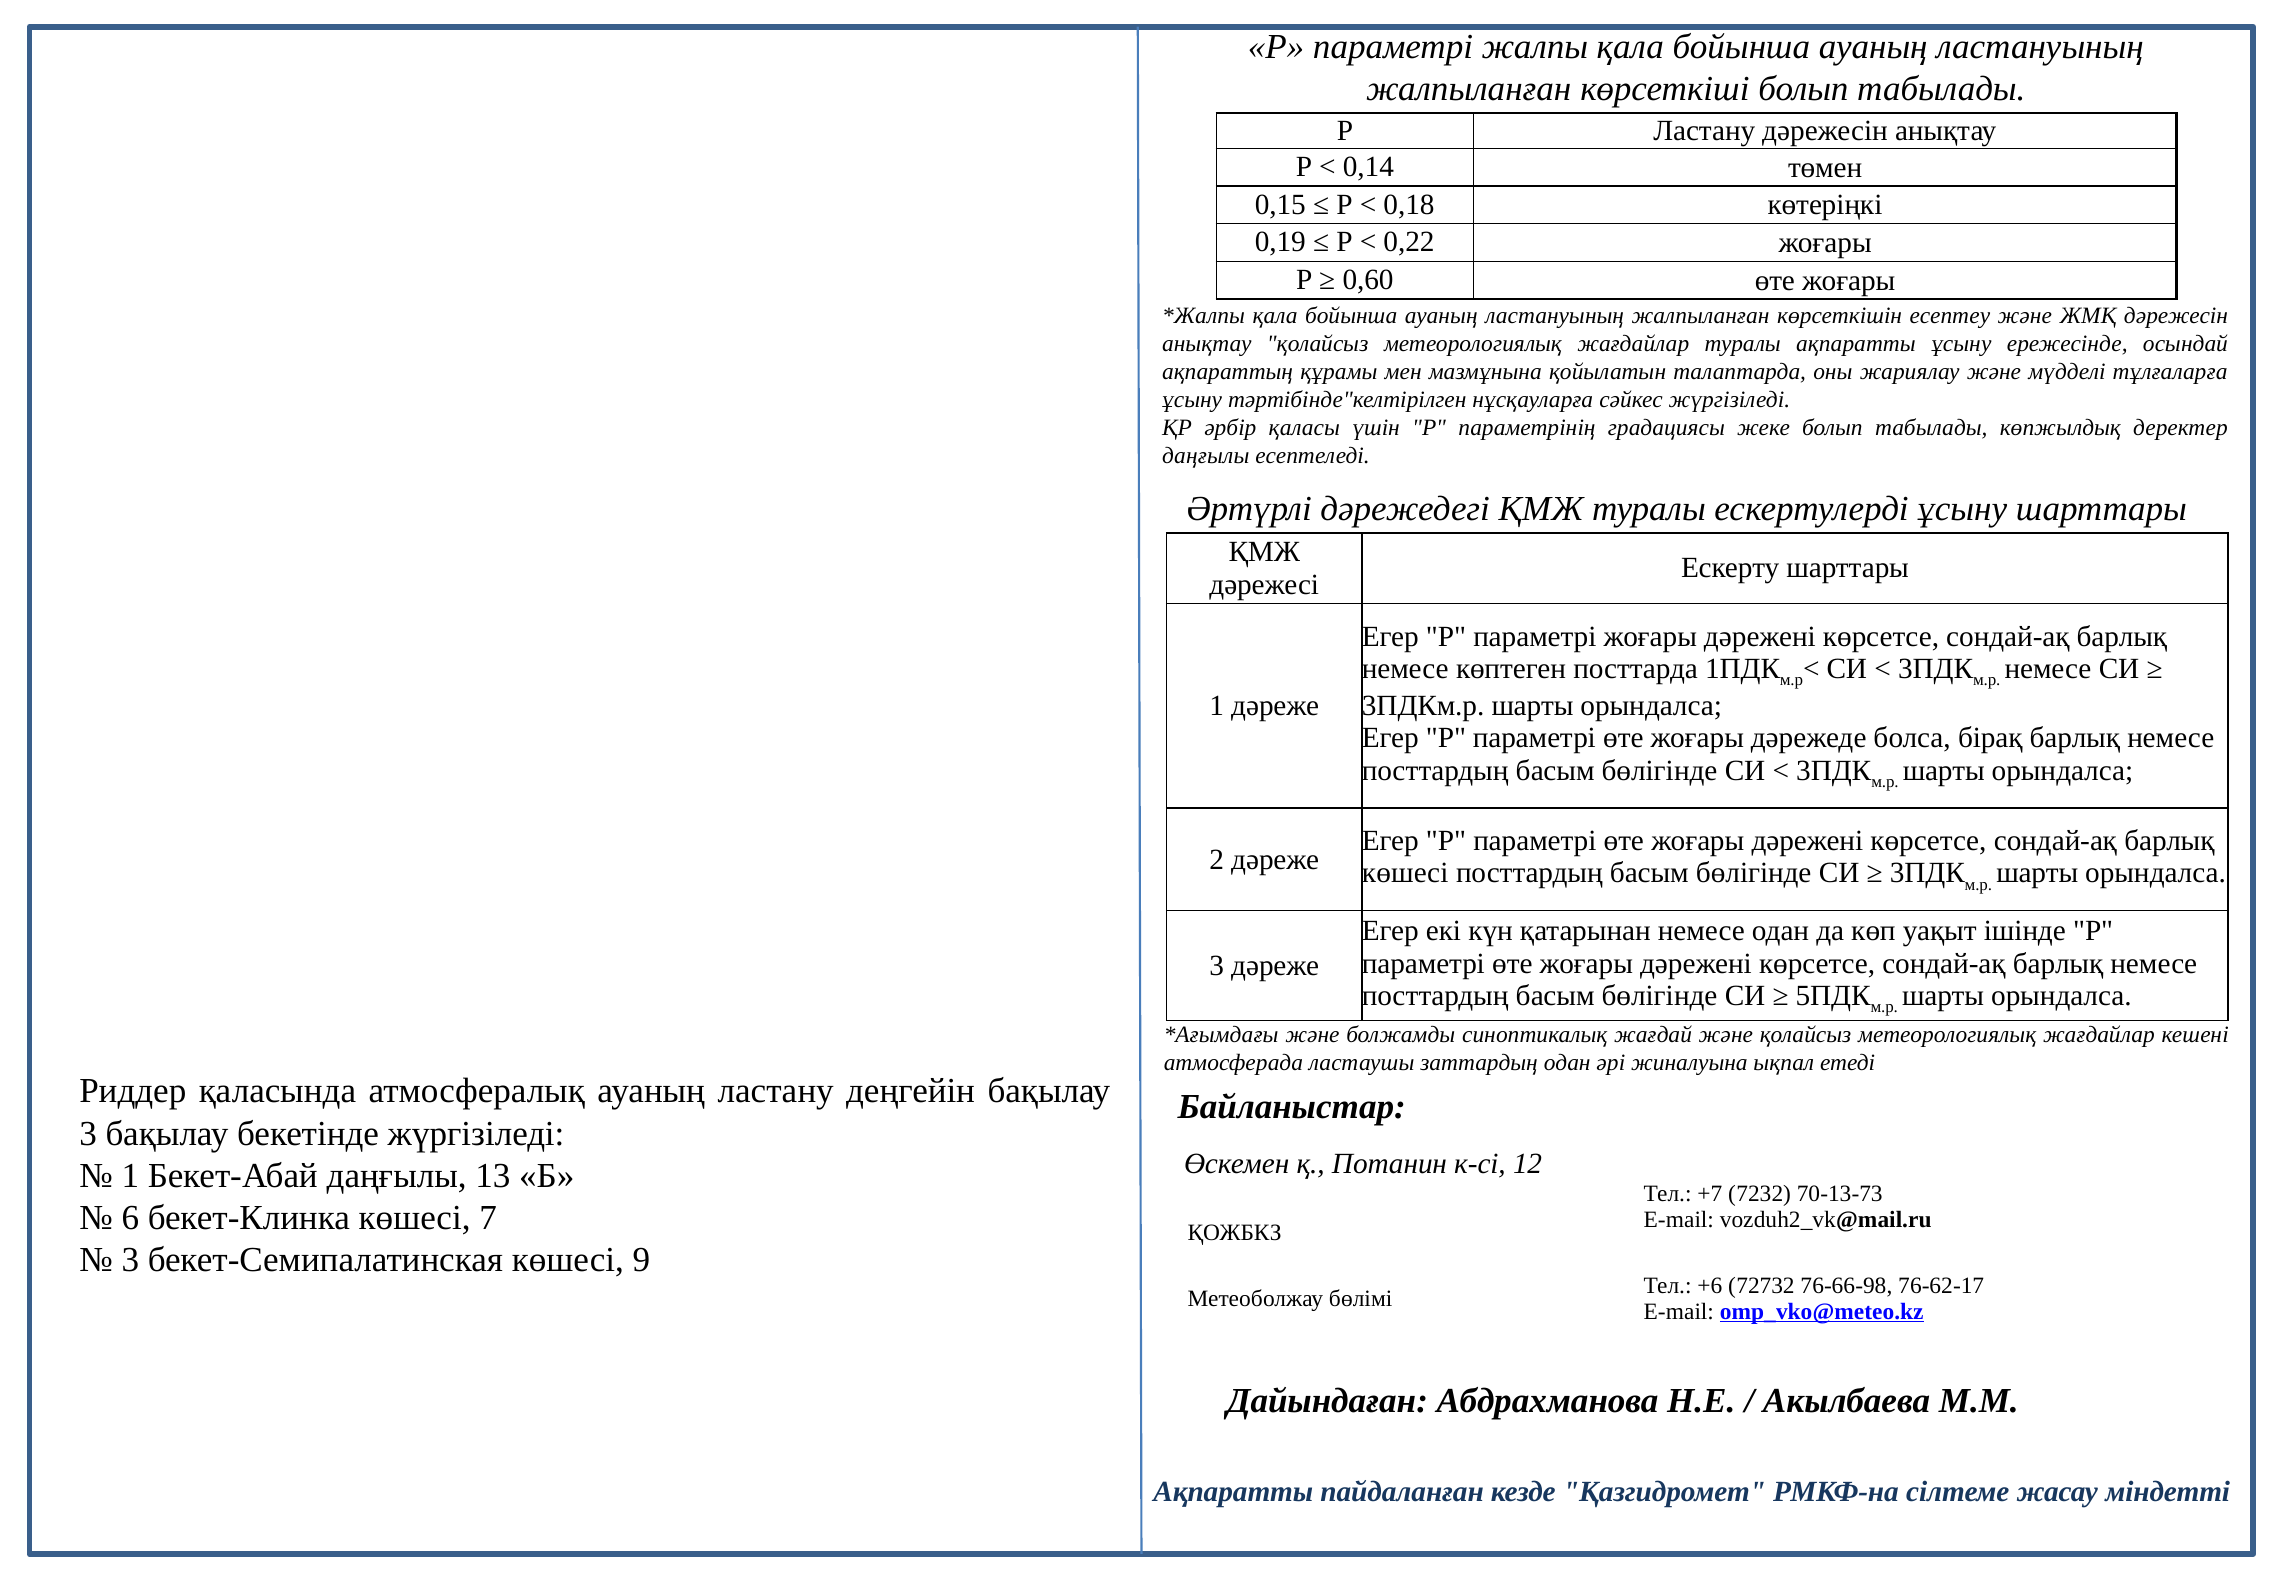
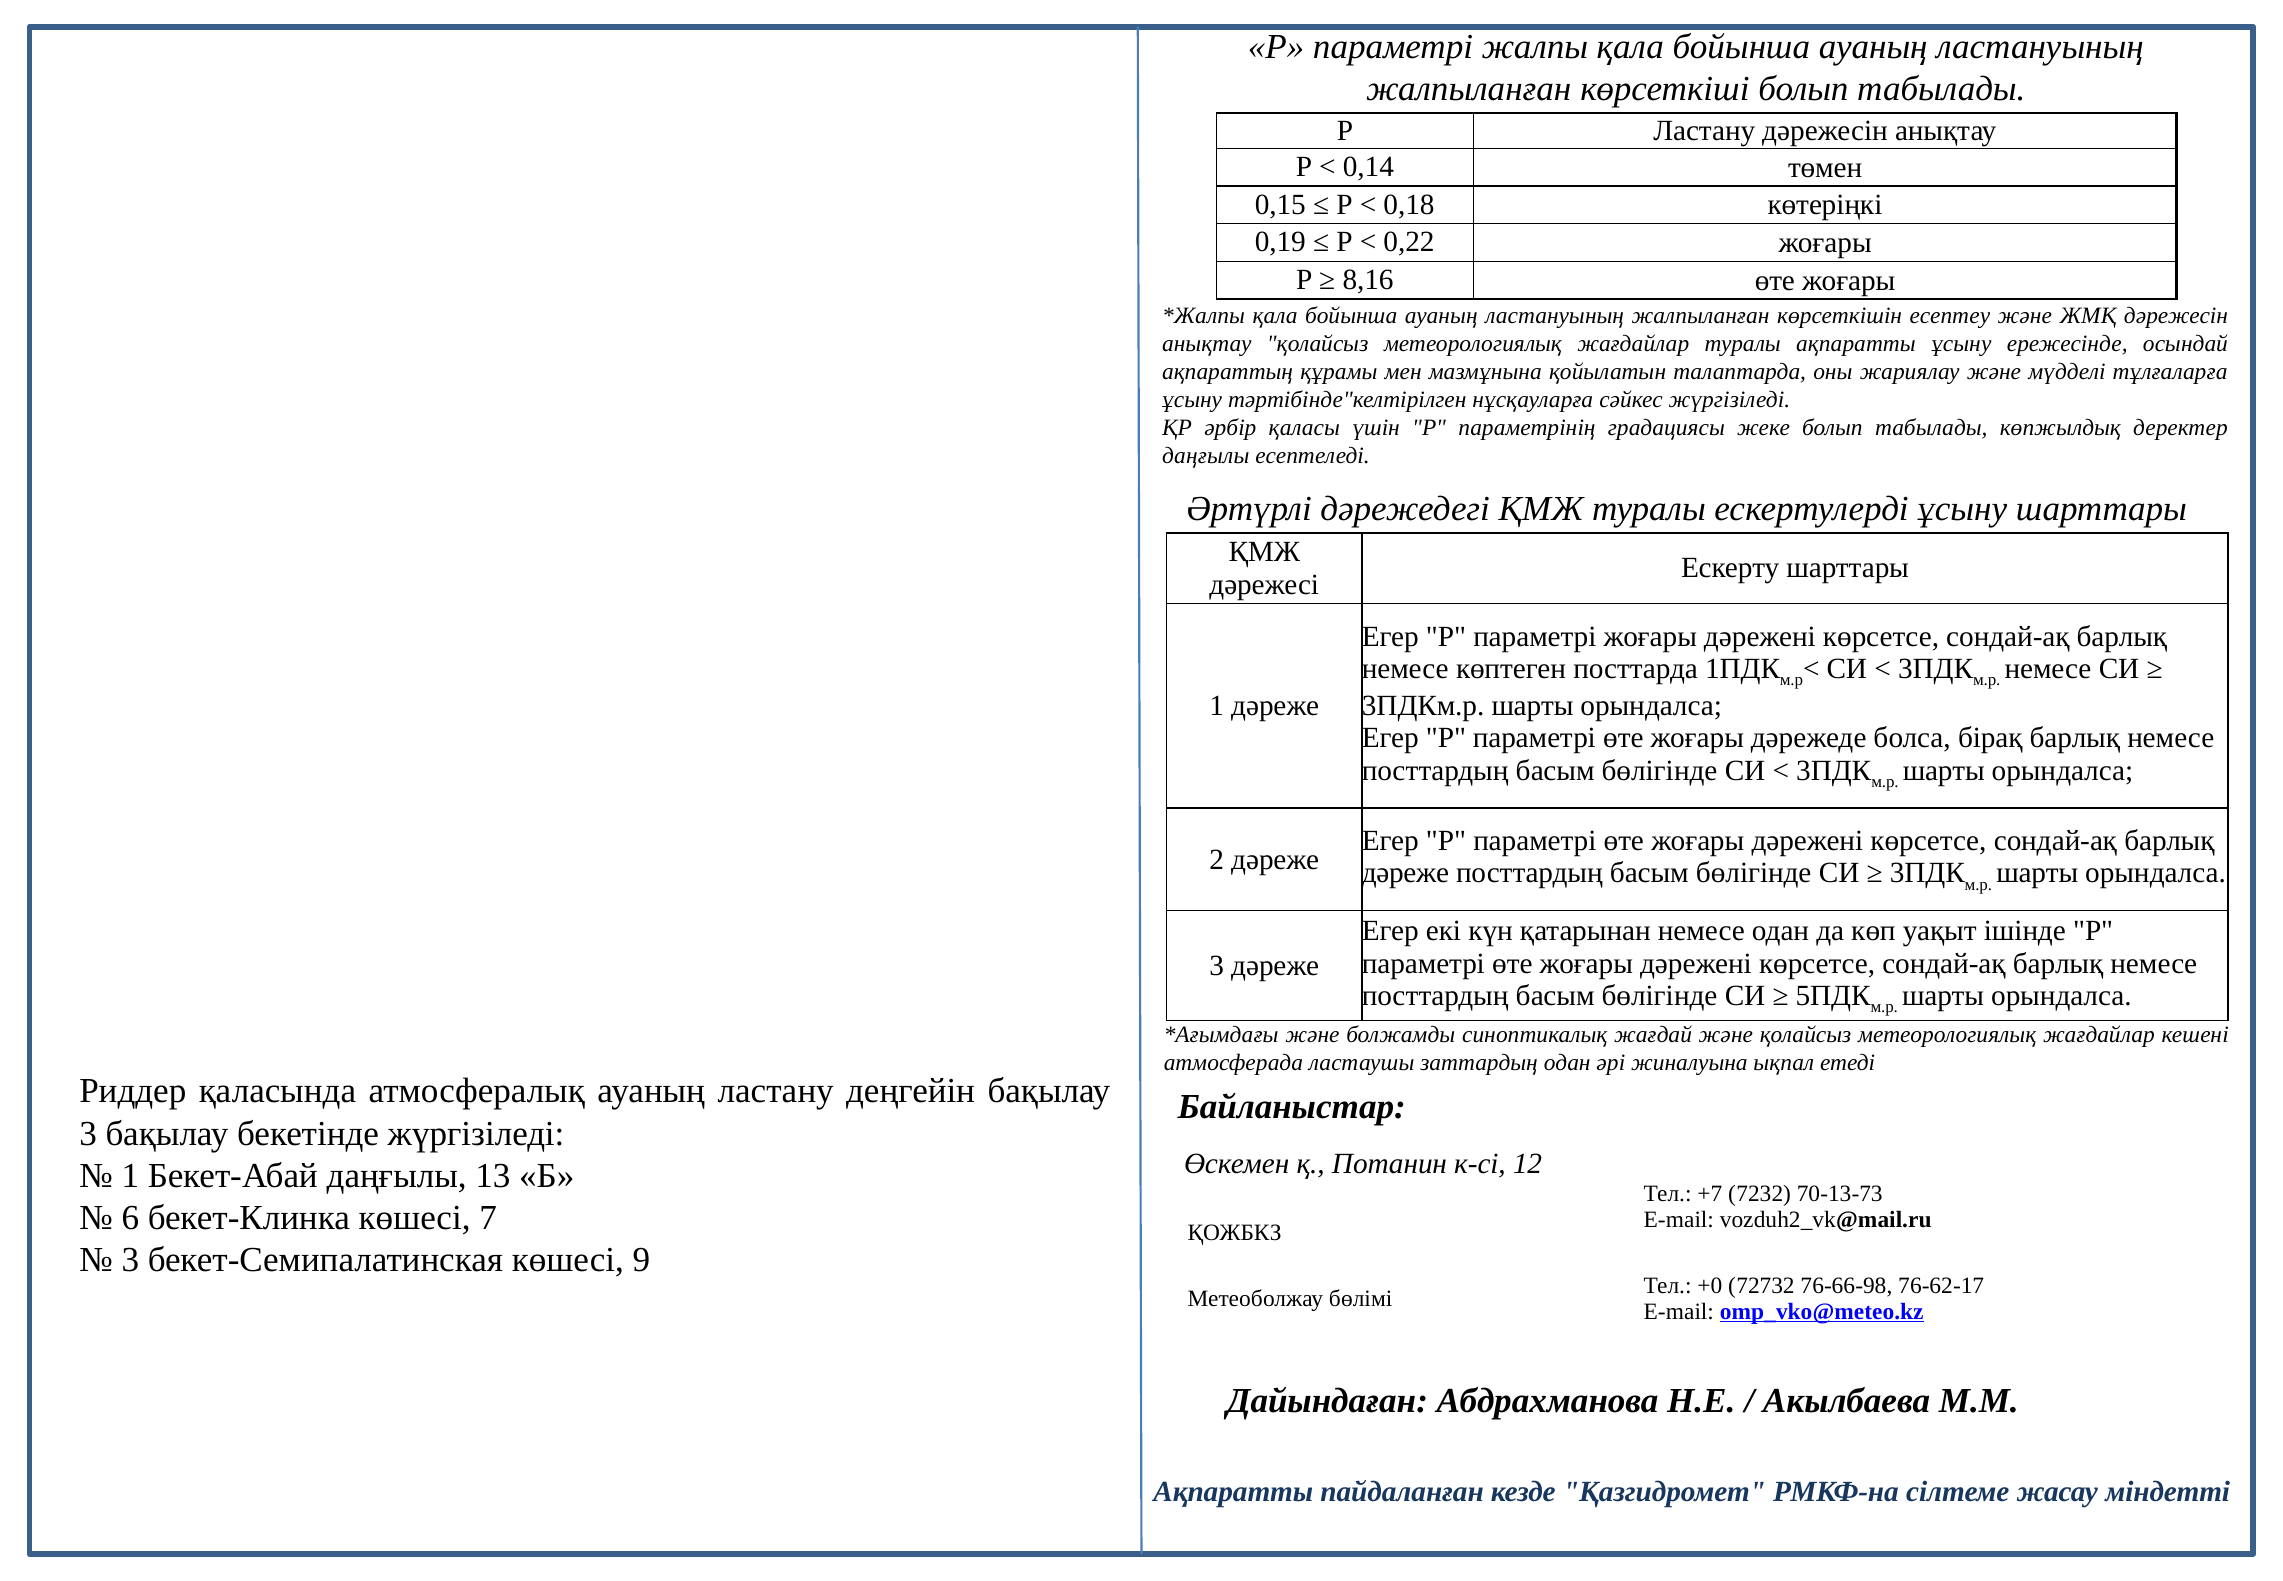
0,60: 0,60 -> 8,16 (1368, 280)
көшесі: көшесі -> дәреже (1405, 873)
+6: +6 -> +0 (1710, 1285)
